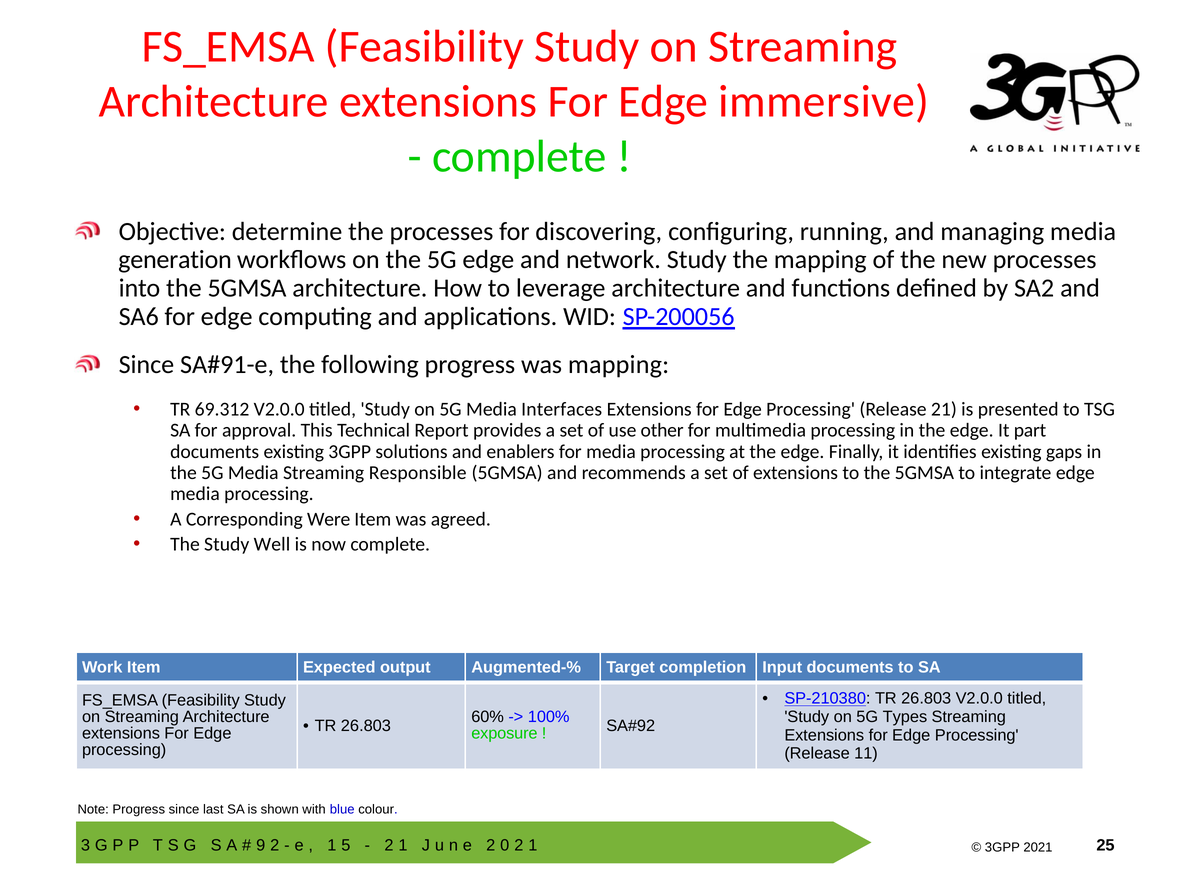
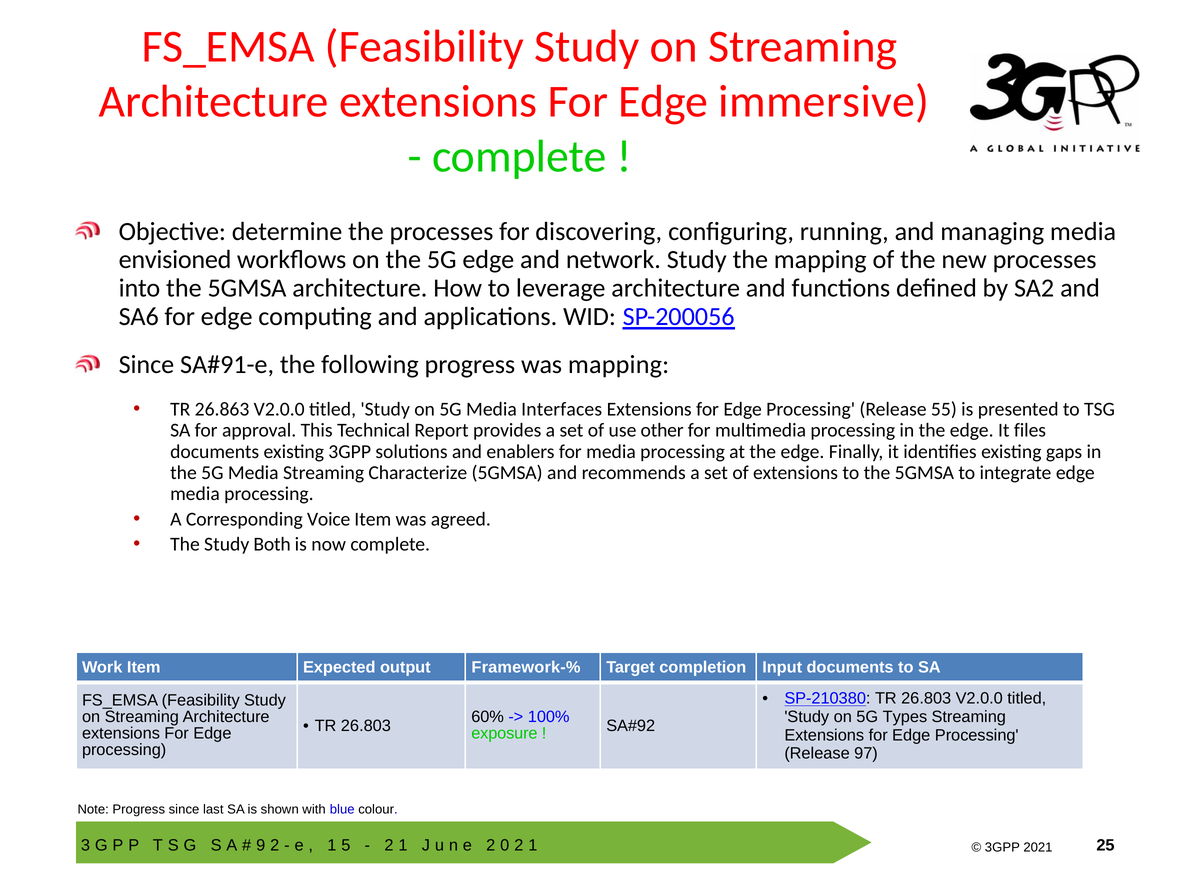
generation: generation -> envisioned (175, 260)
69.312: 69.312 -> 26.863 (222, 409)
21: 21 -> 55 (944, 409)
part: part -> files (1030, 430)
Responsible: Responsible -> Characterize (418, 473)
Were: Were -> Voice (329, 519)
Well: Well -> Both (272, 544)
Augmented-%: Augmented-% -> Framework-% (526, 668)
11: 11 -> 97 (866, 754)
